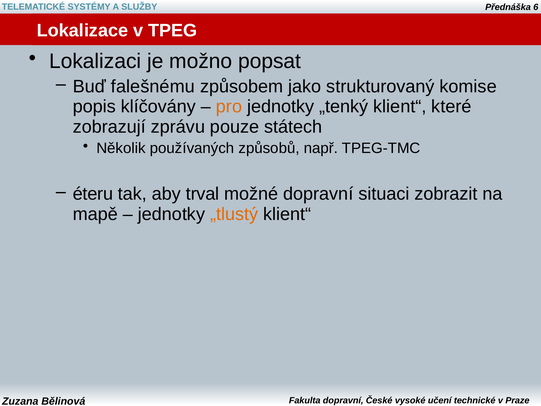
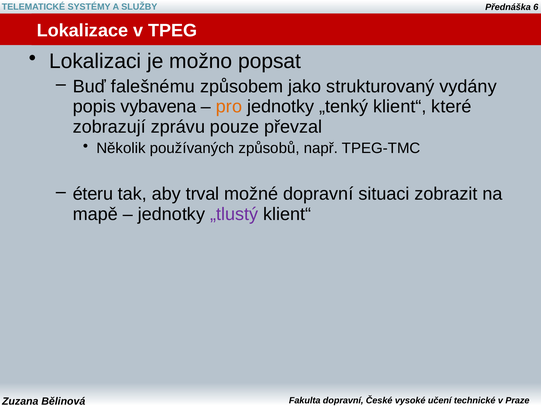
komise: komise -> vydány (468, 86)
klíčovány: klíčovány -> vybavena (158, 107)
státech: státech -> převzal (293, 127)
„tlustý colour: orange -> purple (234, 214)
